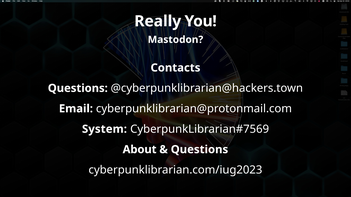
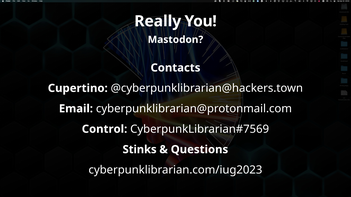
Questions: Questions -> Cupertino (78, 88)
System: System -> Control (105, 129)
About: About -> Stinks (140, 150)
